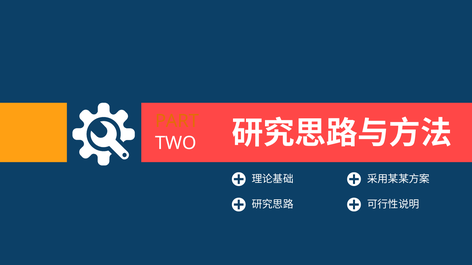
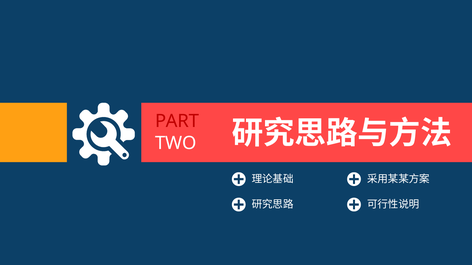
PART colour: orange -> red (177, 121)
